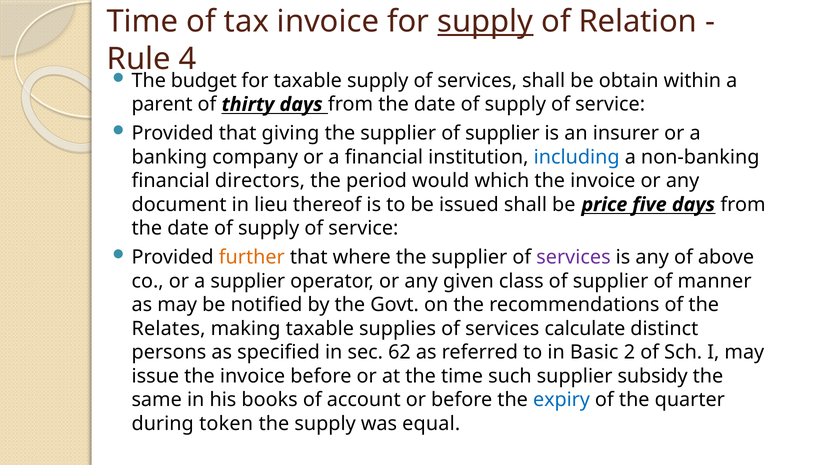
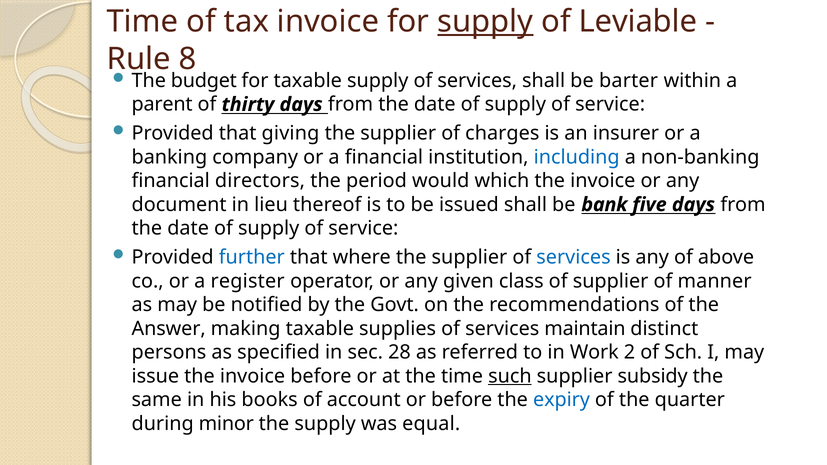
Relation: Relation -> Leviable (638, 22)
4: 4 -> 8 (188, 59)
obtain: obtain -> barter (629, 81)
supplier of supplier: supplier -> charges (502, 133)
price: price -> bank (604, 205)
further colour: orange -> blue (252, 257)
services colour: purple -> blue (573, 257)
a supplier: supplier -> register (248, 281)
Relates: Relates -> Answer (169, 329)
calculate: calculate -> maintain (585, 329)
62: 62 -> 28 (400, 352)
Basic: Basic -> Work (594, 352)
such underline: none -> present (510, 376)
token: token -> minor (226, 424)
